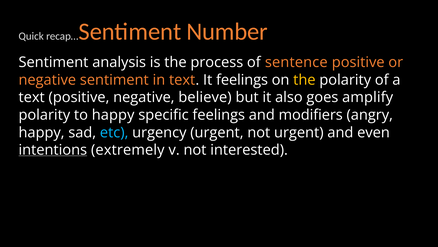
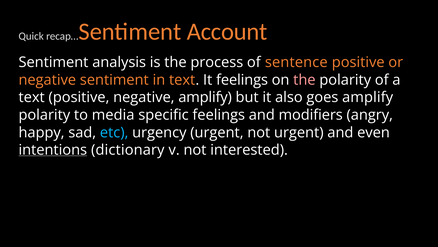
Number: Number -> Account (227, 32)
the colour: yellow -> pink (304, 80)
negative believe: believe -> amplify (205, 97)
to happy: happy -> media (113, 115)
extremely: extremely -> dictionary (128, 150)
